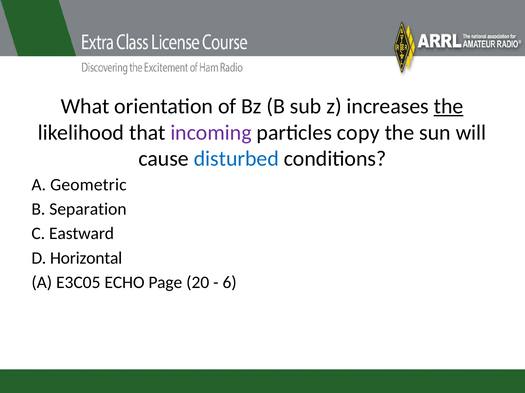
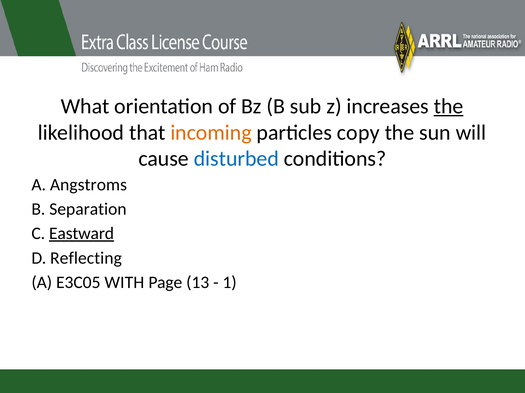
incoming colour: purple -> orange (211, 133)
Geometric: Geometric -> Angstroms (88, 185)
Eastward underline: none -> present (82, 234)
Horizontal: Horizontal -> Reflecting (86, 258)
ECHO: ECHO -> WITH (124, 283)
20: 20 -> 13 (198, 283)
6: 6 -> 1 (230, 283)
